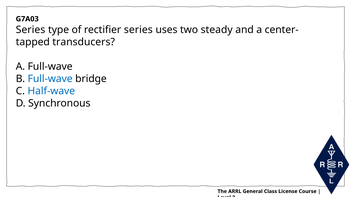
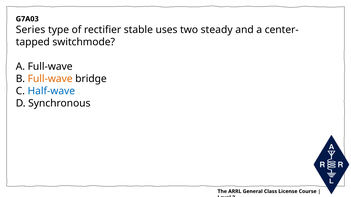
rectifier series: series -> stable (138, 30)
transducers: transducers -> switchmode (84, 42)
Full-wave colour: blue -> orange (50, 79)
